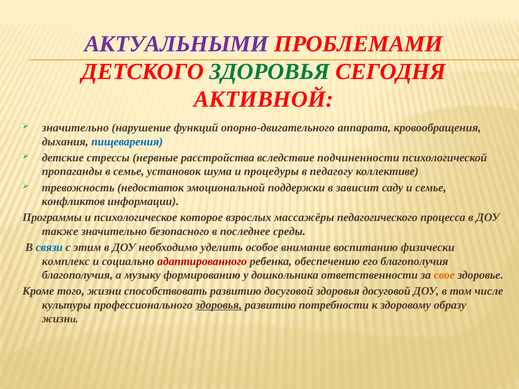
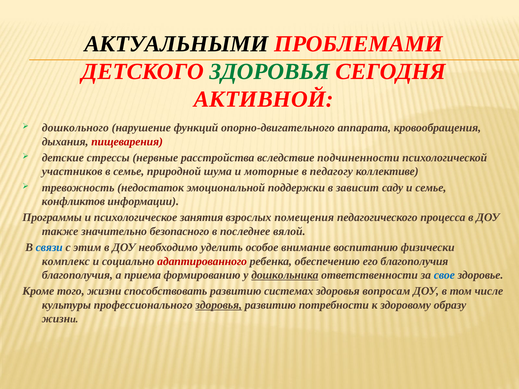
АКТУАЛЬНЫМИ colour: purple -> black (177, 44)
значительно: значительно -> дошкольного (75, 128)
пищеварения colour: blue -> red (127, 142)
пропаганды: пропаганды -> участников (72, 172)
установок: установок -> природной (174, 172)
процедуры: процедуры -> моторные (271, 172)
которое: которое -> занятия (202, 218)
массажёры: массажёры -> помещения (304, 218)
среды: среды -> вялой (289, 231)
музыку: музыку -> приема (143, 275)
дошкольника underline: none -> present (285, 275)
свое colour: orange -> blue (444, 275)
развитию досуговой: досуговой -> системах (289, 291)
здоровья досуговой: досуговой -> вопросам (386, 291)
